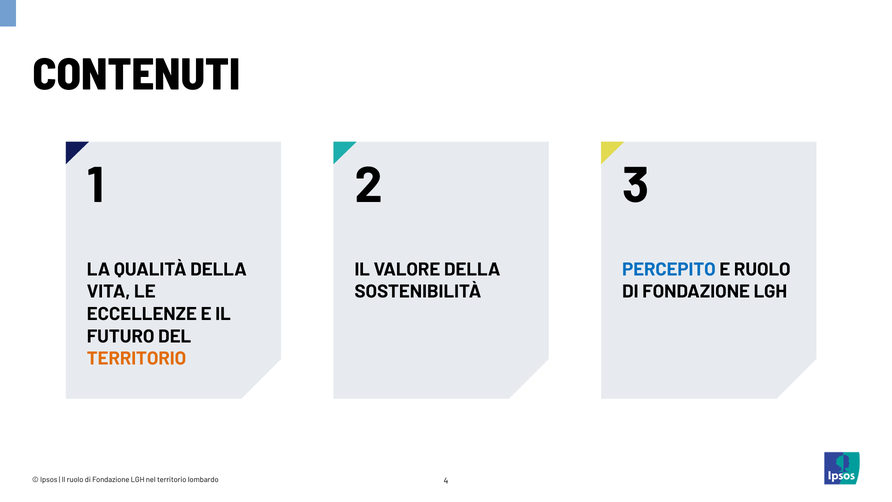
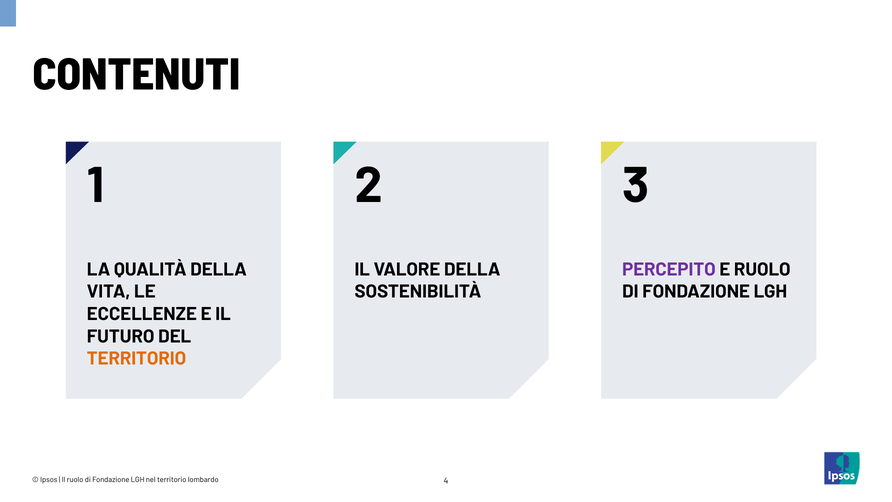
PERCEPITO colour: blue -> purple (669, 269)
